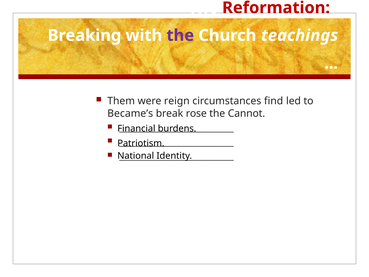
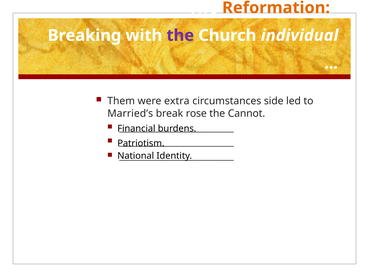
Reformation colour: red -> orange (276, 8)
teachings: teachings -> individual (300, 35)
reign: reign -> extra (177, 101)
find: find -> side (274, 101)
Became’s: Became’s -> Married’s (130, 113)
